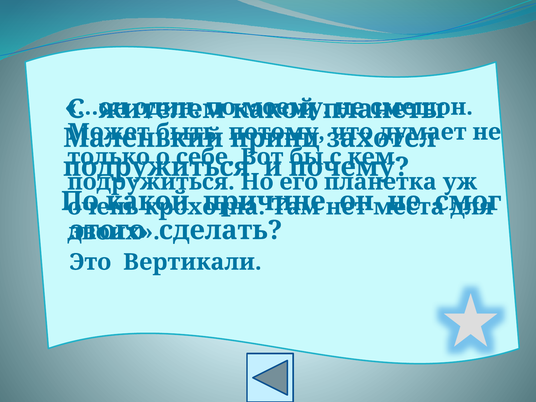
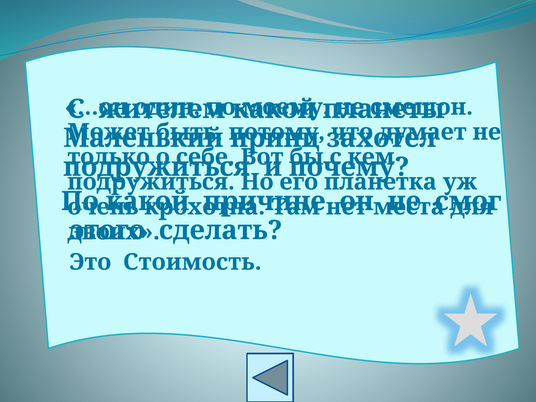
Вертикали: Вертикали -> Стоимость (192, 262)
